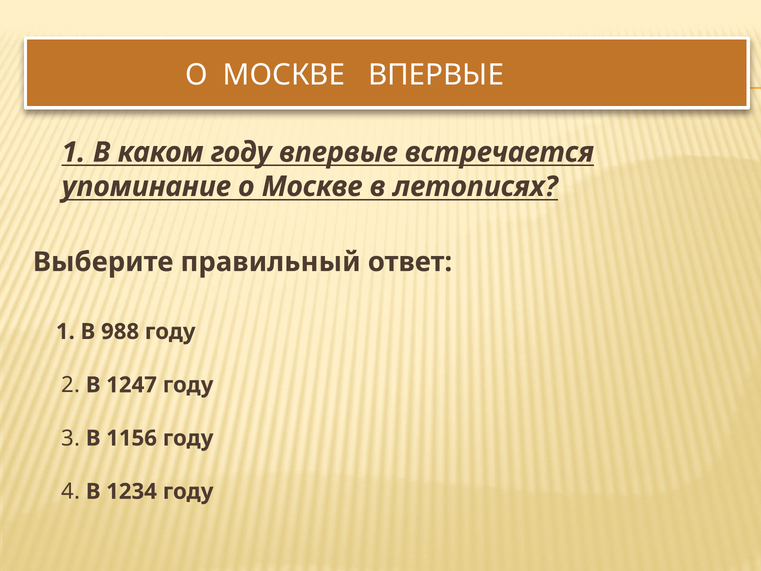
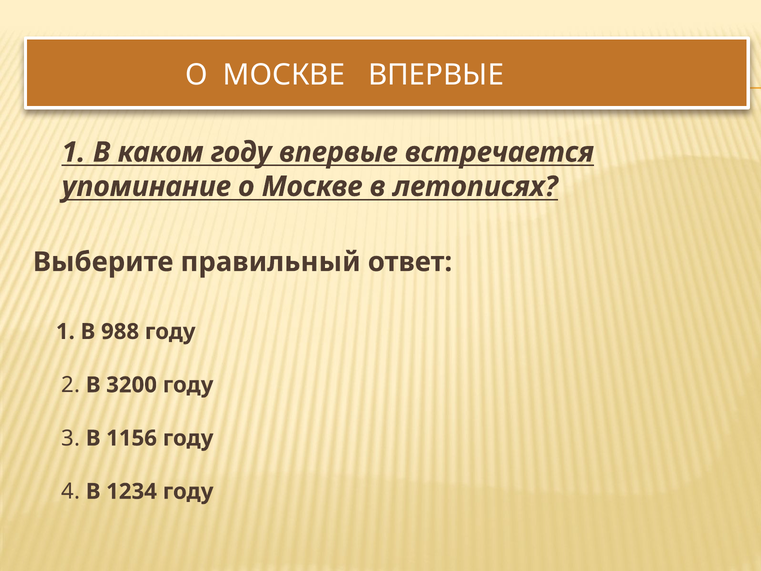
1247: 1247 -> 3200 (132, 385)
